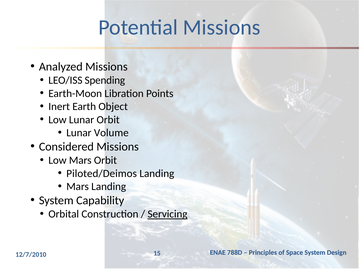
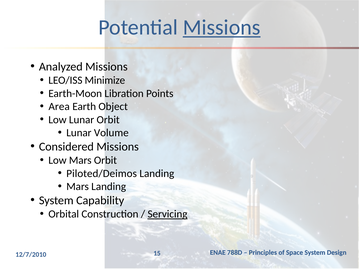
Missions underline: none -> present (222, 28)
Spending: Spending -> Minimize (105, 80)
Inert: Inert -> Area (59, 107)
